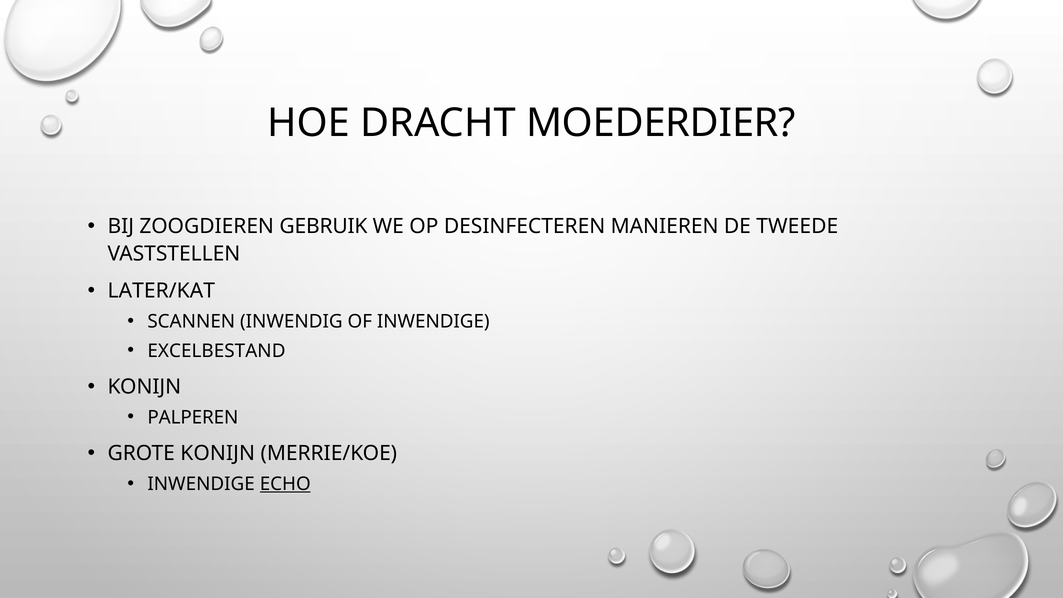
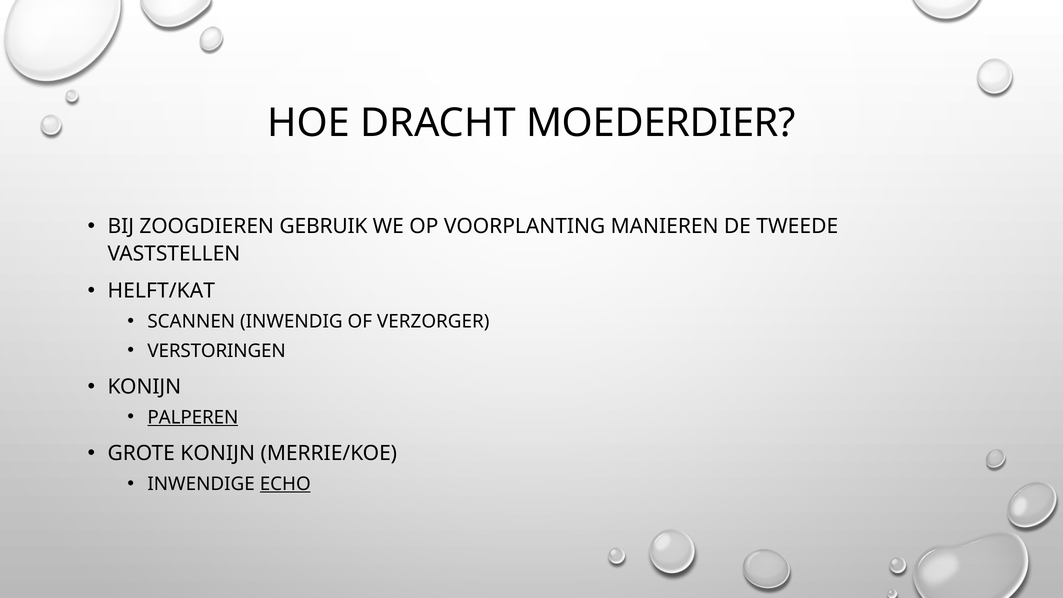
DESINFECTEREN: DESINFECTEREN -> VOORPLANTING (525, 226)
LATER/KAT: LATER/KAT -> HELFT/KAT (161, 291)
OF INWENDIGE: INWENDIGE -> VERZORGER (433, 321)
EXCELBESTAND: EXCELBESTAND -> VERSTORINGEN (217, 351)
PALPEREN underline: none -> present (193, 417)
